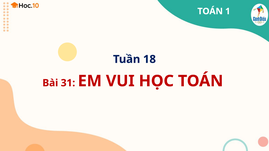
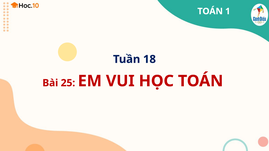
31: 31 -> 25 (68, 83)
